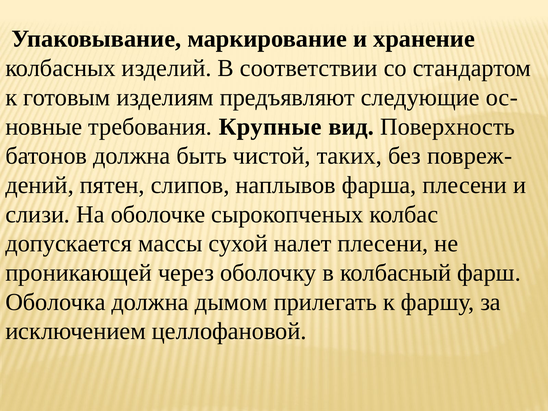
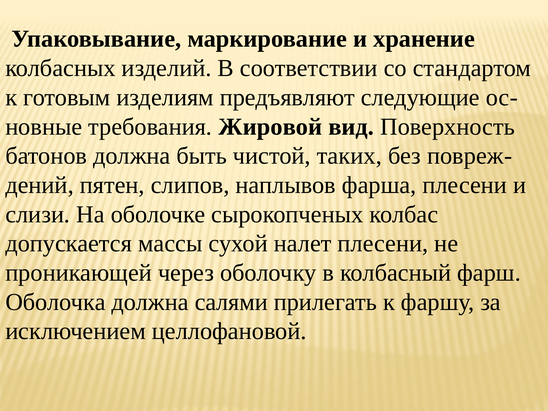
Крупные: Крупные -> Жировой (270, 127)
дымом: дымом -> салями (231, 302)
